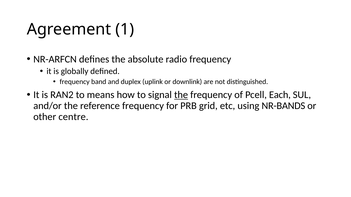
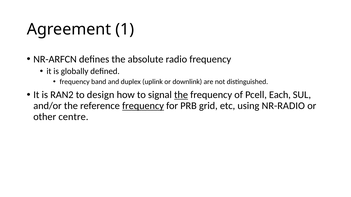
means: means -> design (101, 95)
frequency underline: none -> present (143, 106)
NR-BANDS: NR-BANDS -> NR-RADIO (283, 106)
